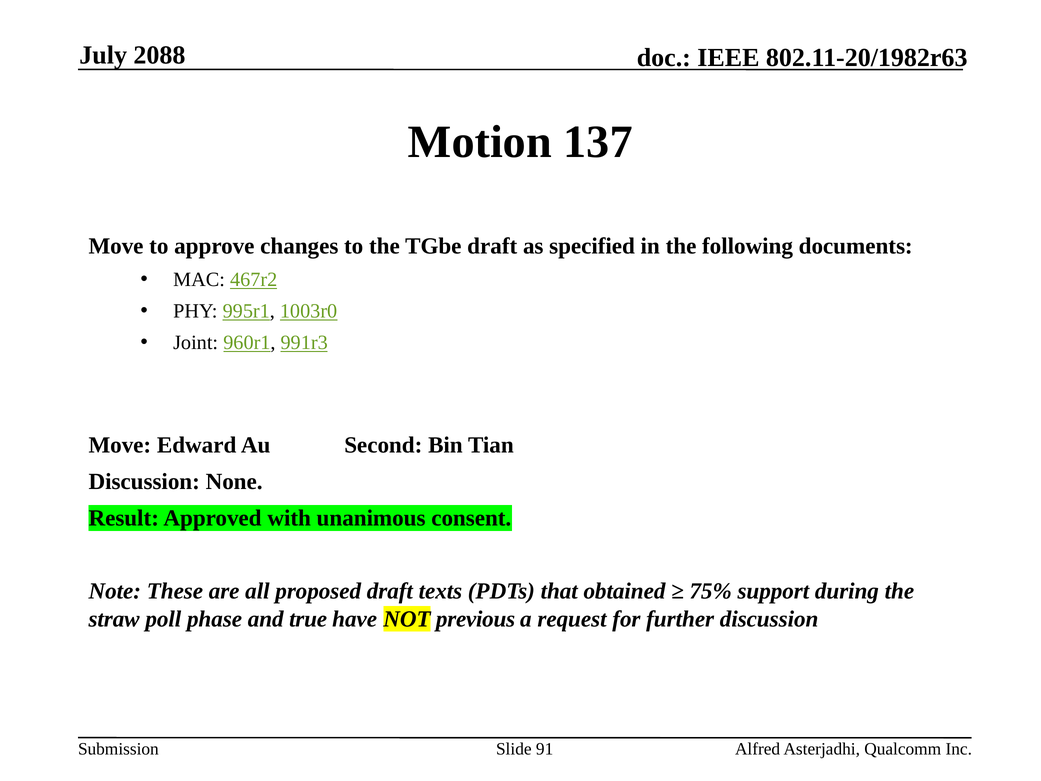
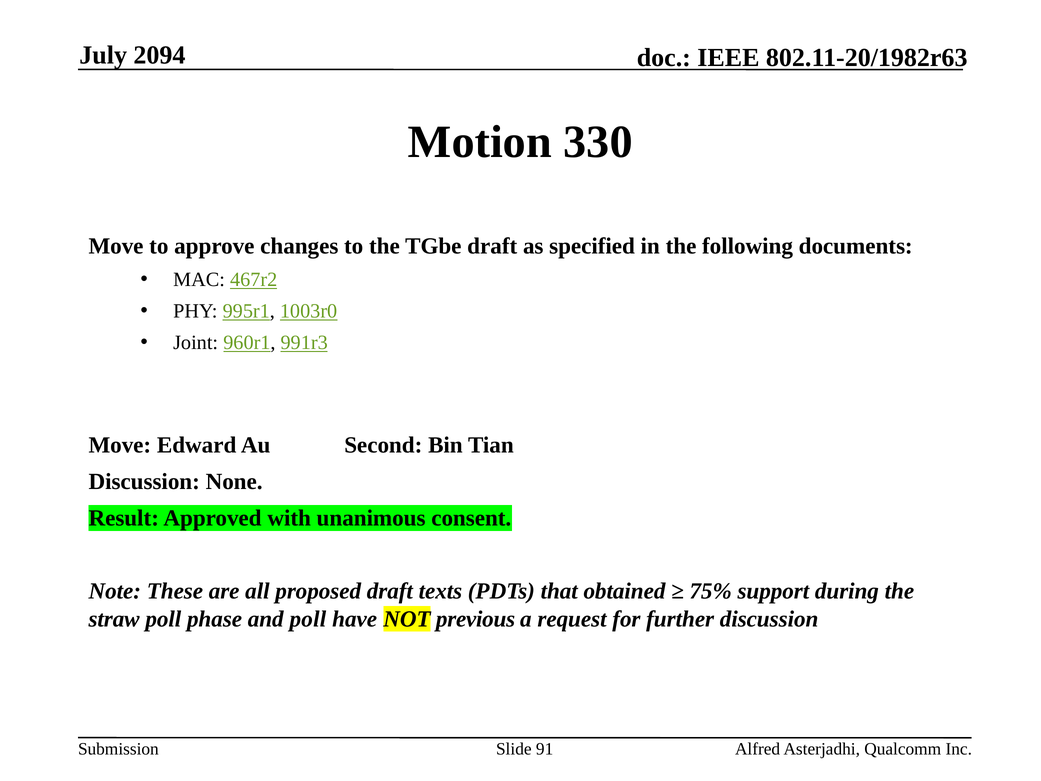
2088: 2088 -> 2094 (159, 55)
137: 137 -> 330 (598, 142)
and true: true -> poll (308, 619)
